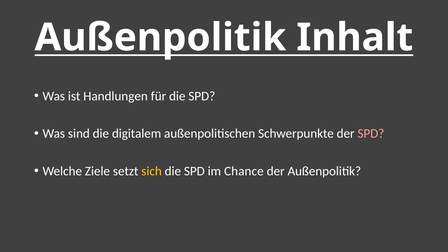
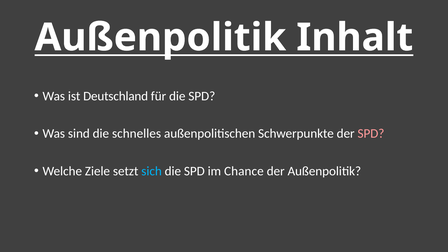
Handlungen: Handlungen -> Deutschland (116, 96)
digitalem: digitalem -> schnelles (137, 134)
sich colour: yellow -> light blue (152, 171)
